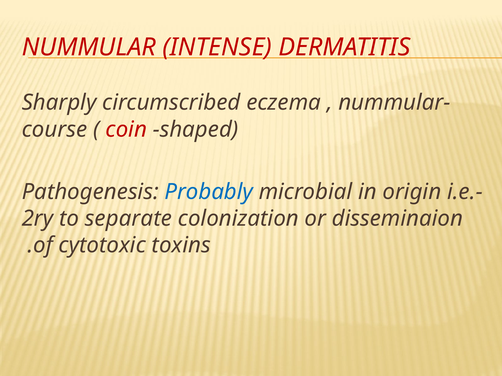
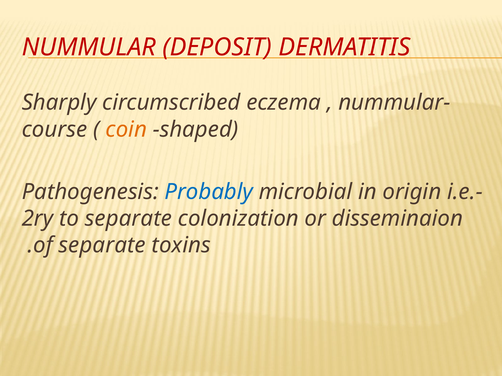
INTENSE: INTENSE -> DEPOSIT (217, 47)
coin colour: red -> orange (126, 130)
of cytotoxic: cytotoxic -> separate (102, 246)
